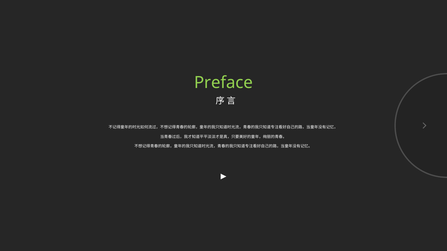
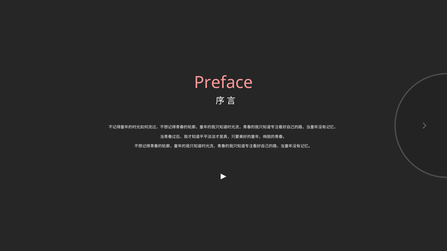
Preface colour: light green -> pink (223, 83)
